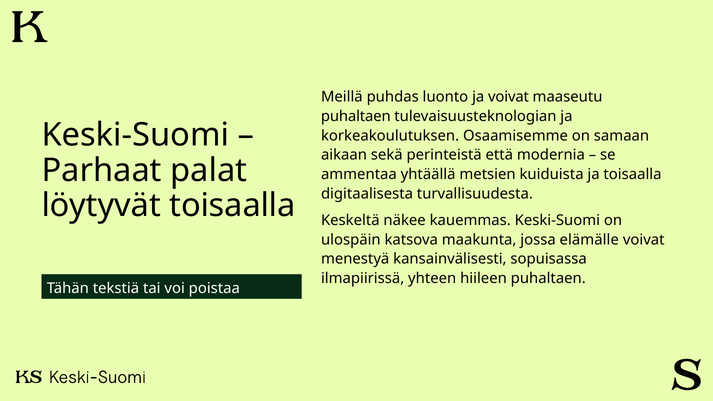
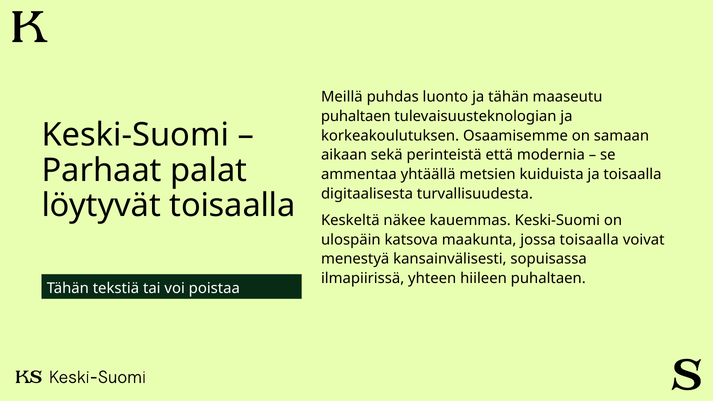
ja voivat: voivat -> tähän (508, 97)
jossa elämälle: elämälle -> toisaalla (589, 240)
